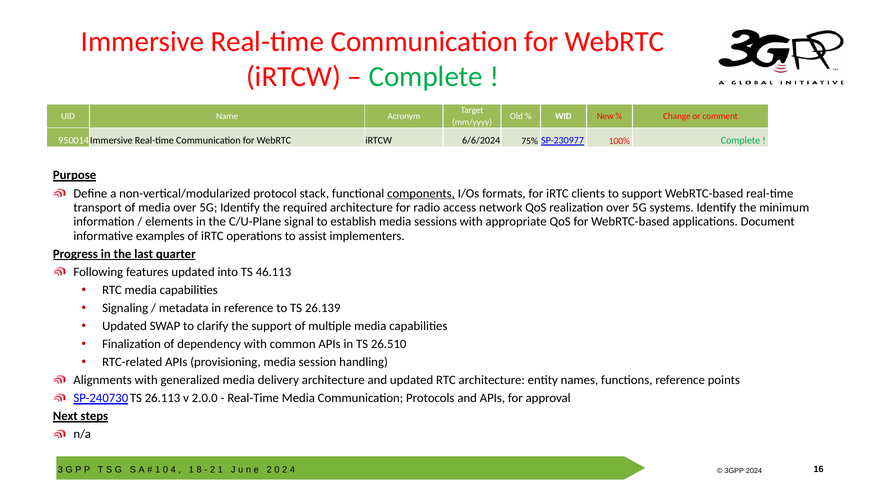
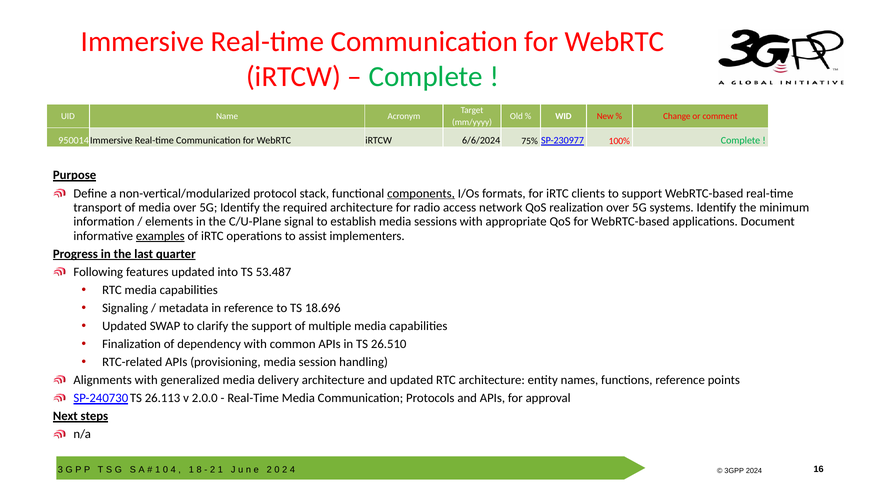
examples underline: none -> present (160, 236)
46.113: 46.113 -> 53.487 (273, 272)
26.139: 26.139 -> 18.696 (323, 308)
